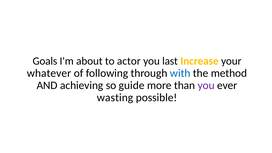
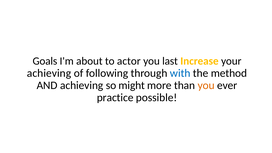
whatever: whatever -> achieving (49, 73)
guide: guide -> might (132, 85)
you colour: purple -> orange (206, 85)
wasting: wasting -> practice (115, 98)
